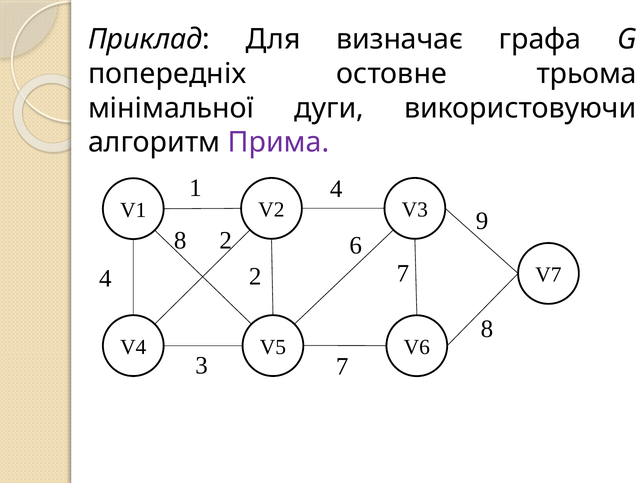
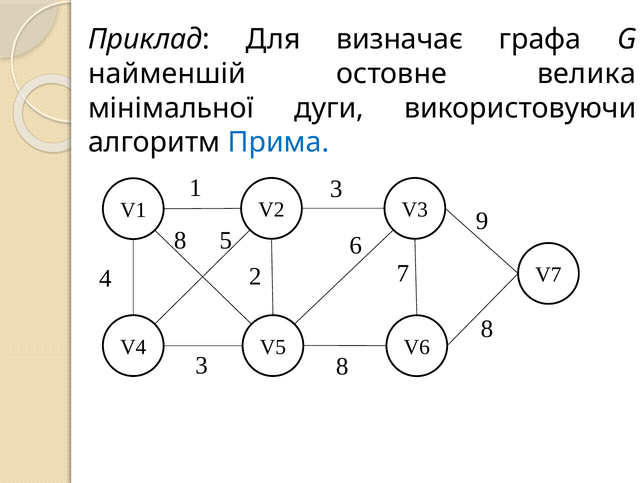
попередніх: попередніх -> найменшій (167, 74)
трьома: трьома -> велика (586, 74)
Прима colour: purple -> blue (278, 142)
1 4: 4 -> 3 (336, 189)
8 2: 2 -> 5 (226, 240)
3 7: 7 -> 8 (342, 366)
